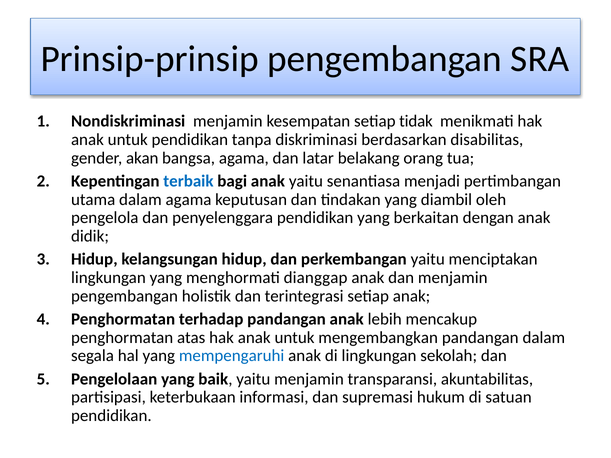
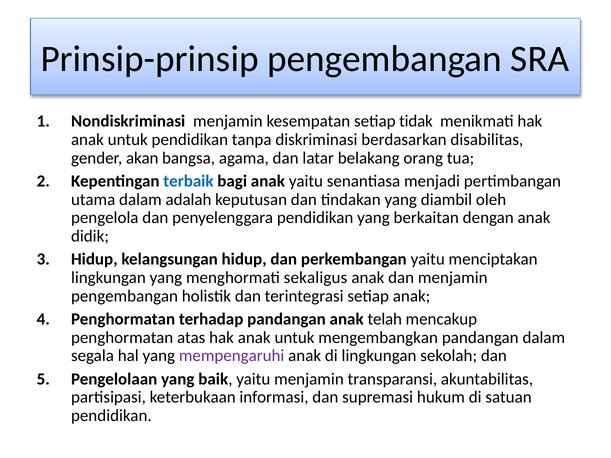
dalam agama: agama -> adalah (189, 200)
dianggap: dianggap -> sekaligus (316, 278)
lebih: lebih -> telah (385, 319)
mempengaruhi colour: blue -> purple (232, 356)
